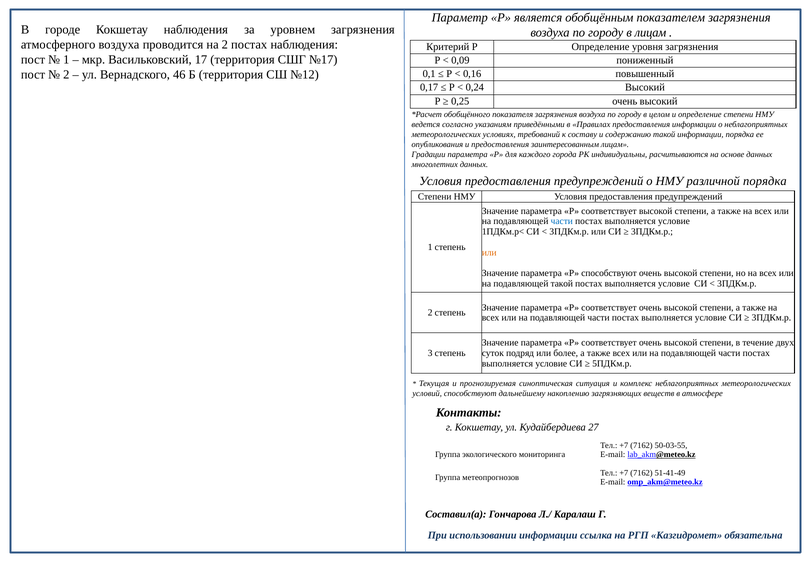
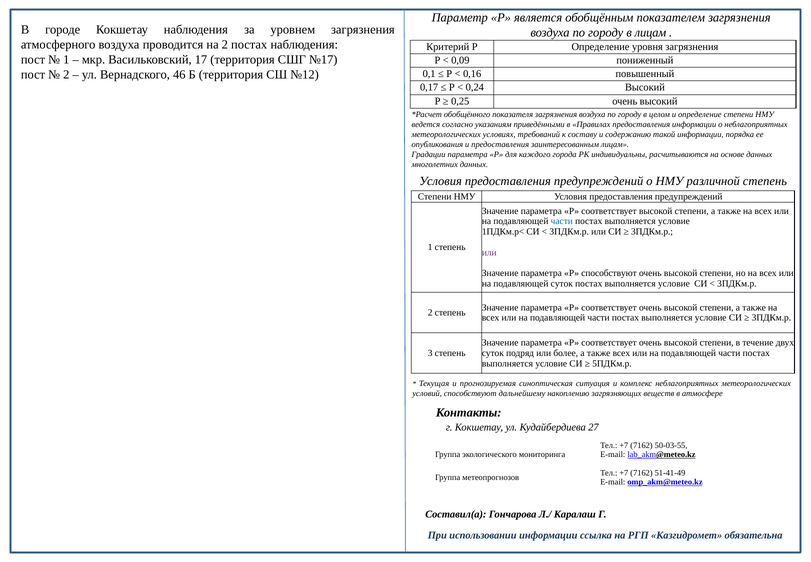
различной порядка: порядка -> степень (765, 181)
или colour: orange -> purple (489, 252)
подавляющей такой: такой -> суток (562, 283)
